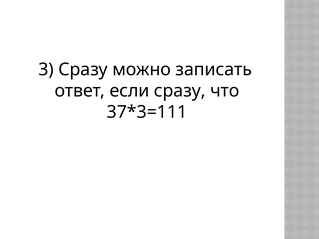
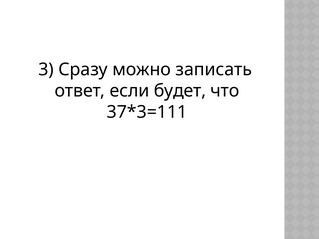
если сразу: сразу -> будет (180, 91)
